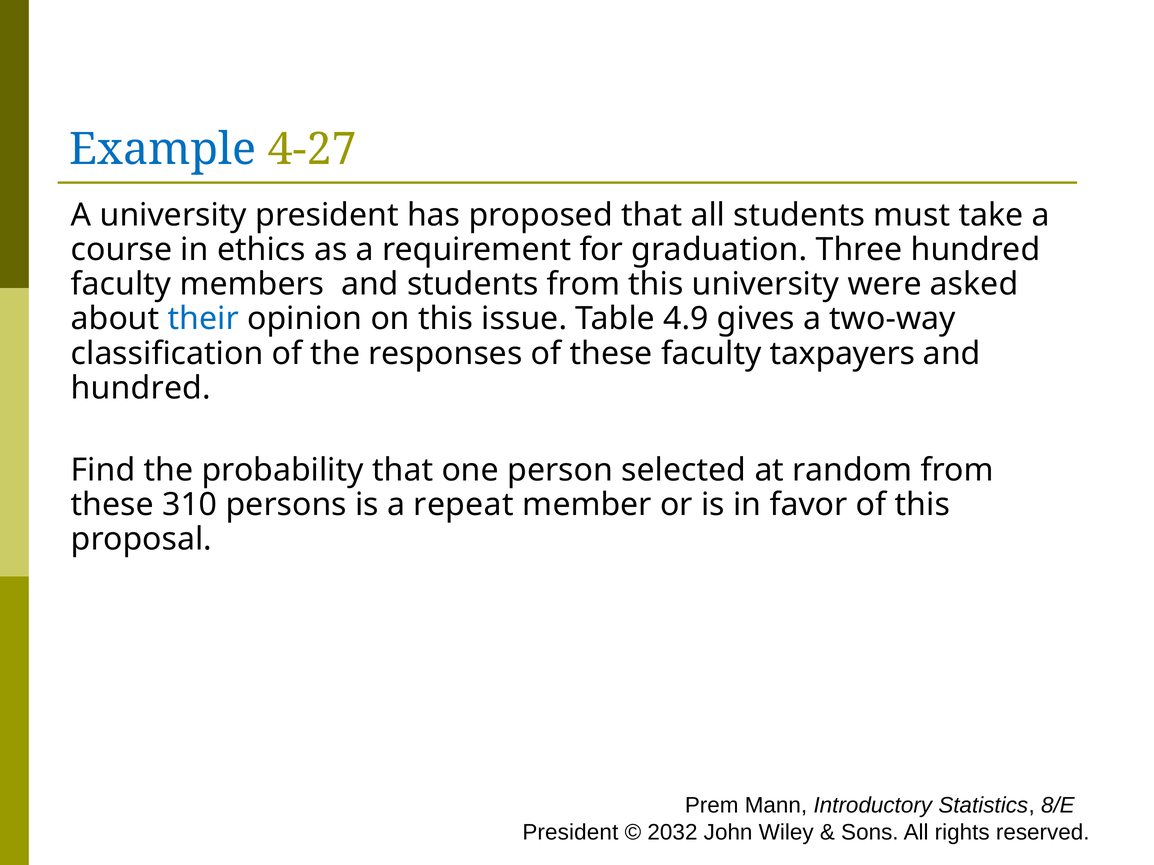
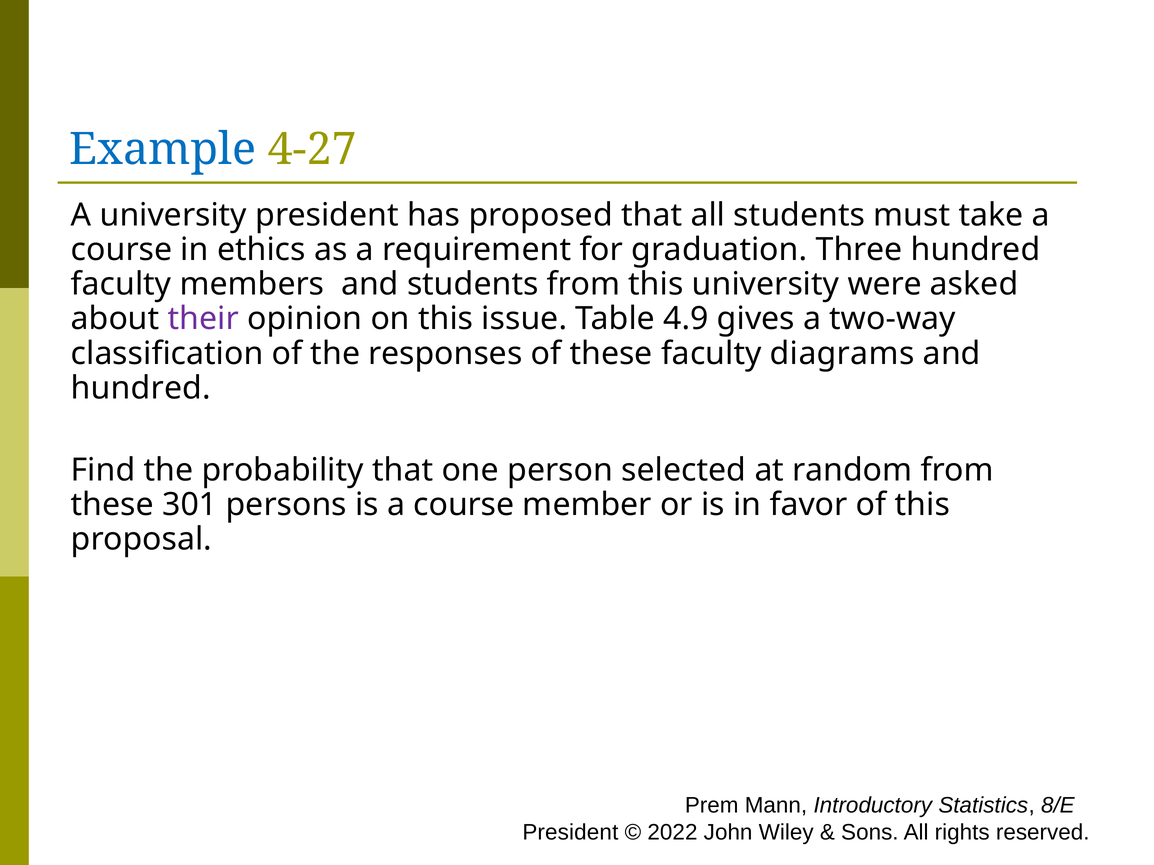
their colour: blue -> purple (203, 319)
taxpayers: taxpayers -> diagrams (842, 354)
310: 310 -> 301 (190, 505)
is a repeat: repeat -> course (464, 505)
2032: 2032 -> 2022 (672, 833)
